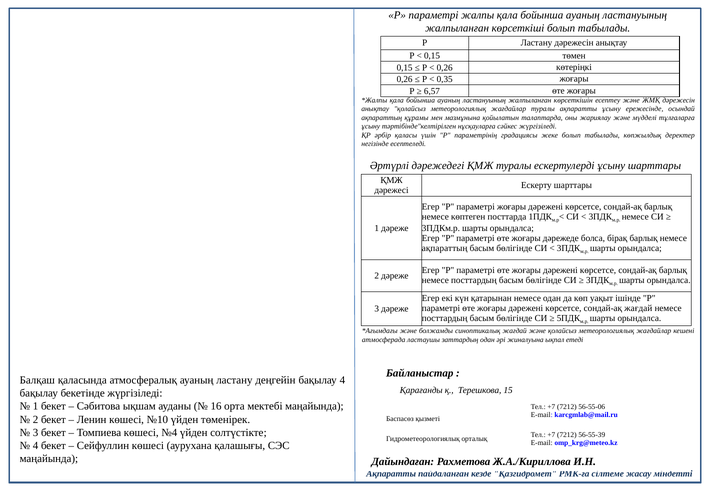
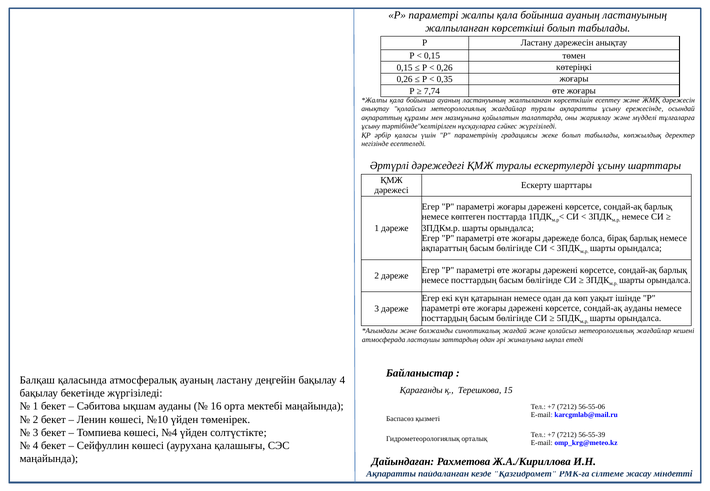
6,57: 6,57 -> 7,74 (432, 91)
сондай-ақ жағдай: жағдай -> ауданы (638, 308)
